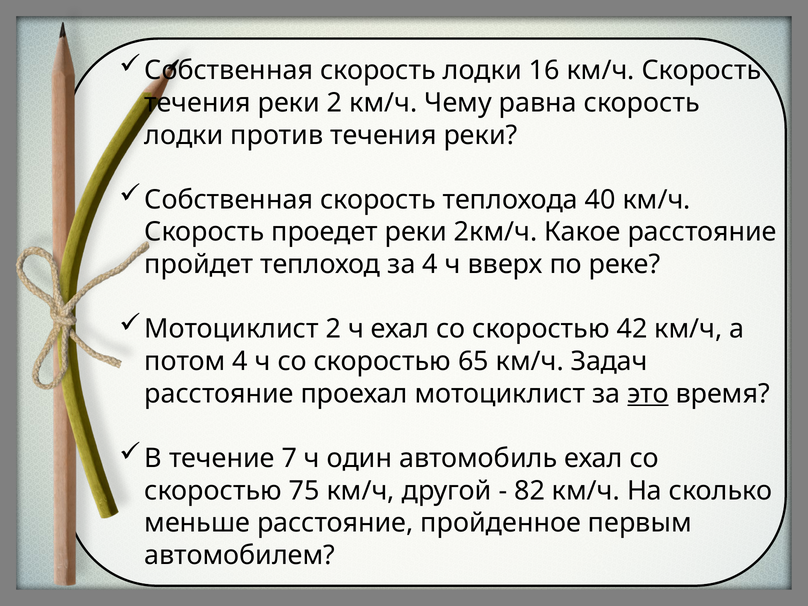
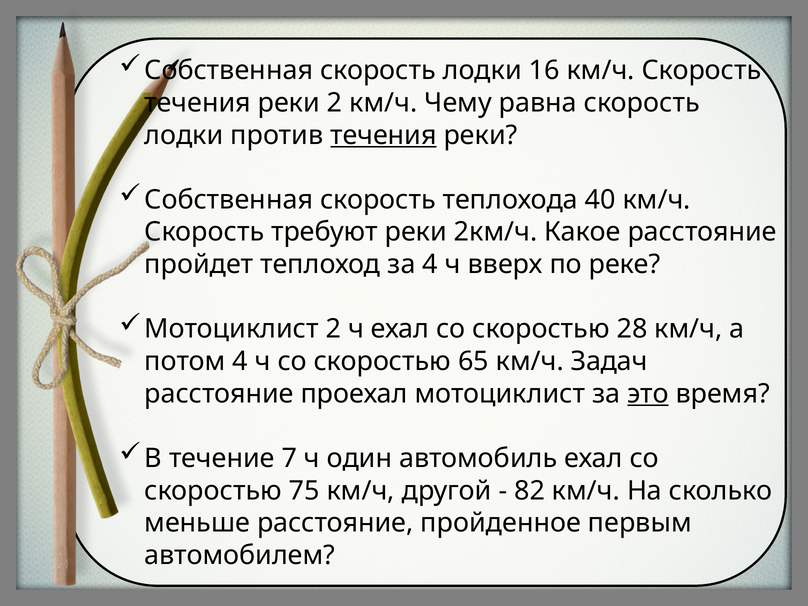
течения underline: none -> present (383, 135)
проедет: проедет -> требуют (325, 232)
42: 42 -> 28 (632, 329)
